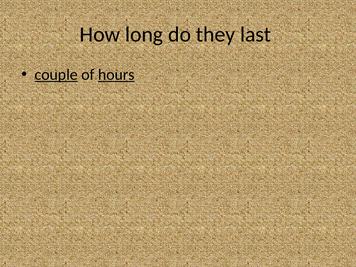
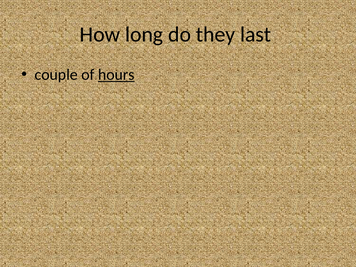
couple underline: present -> none (56, 75)
